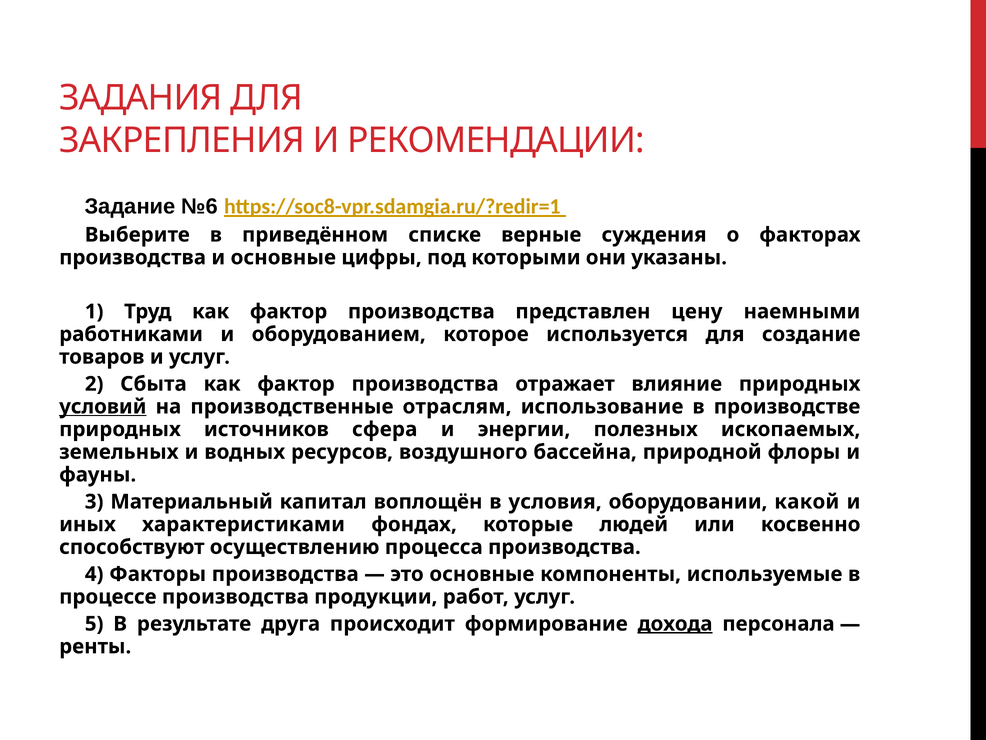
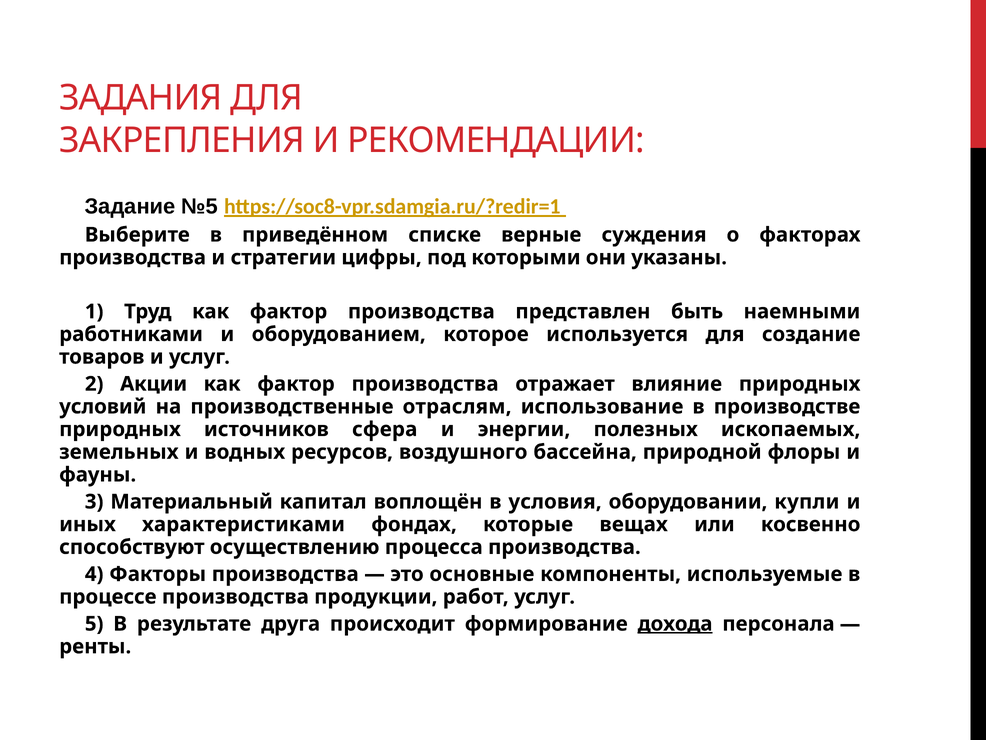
№6: №6 -> №5 (200, 206)
и основные: основные -> стратегии (283, 257)
цену: цену -> быть (697, 311)
Сбыта: Сбыта -> Акции (154, 384)
условий underline: present -> none (103, 406)
какой: какой -> купли (807, 501)
людей: людей -> вещах (634, 524)
